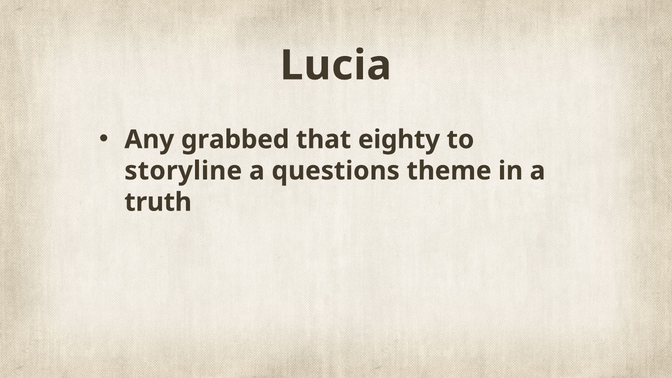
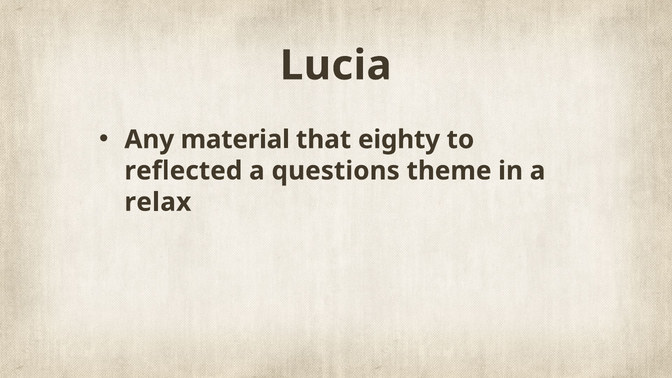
grabbed: grabbed -> material (235, 140)
storyline: storyline -> reflected (183, 171)
truth: truth -> relax (158, 202)
